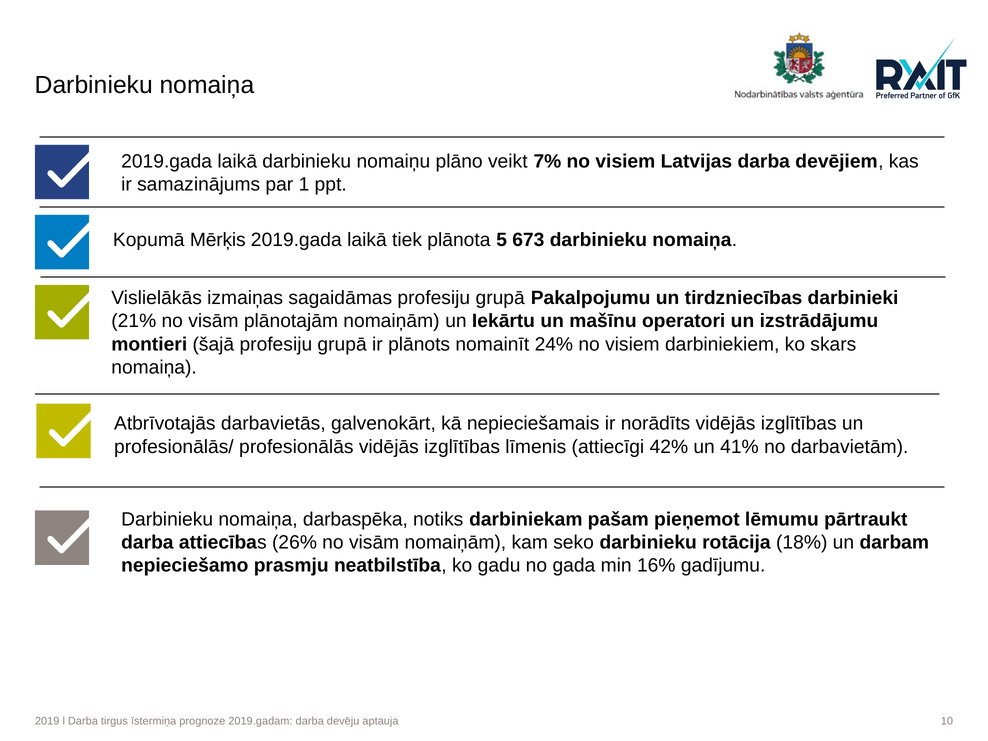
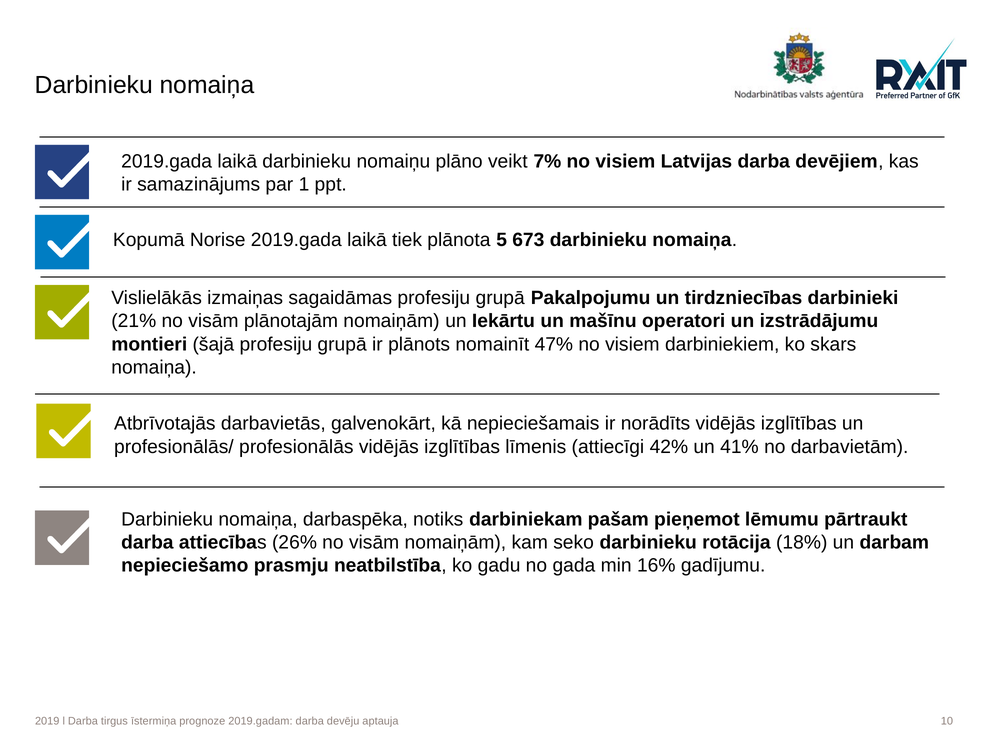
Mērķis: Mērķis -> Norise (218, 240)
24%: 24% -> 47% (554, 344)
